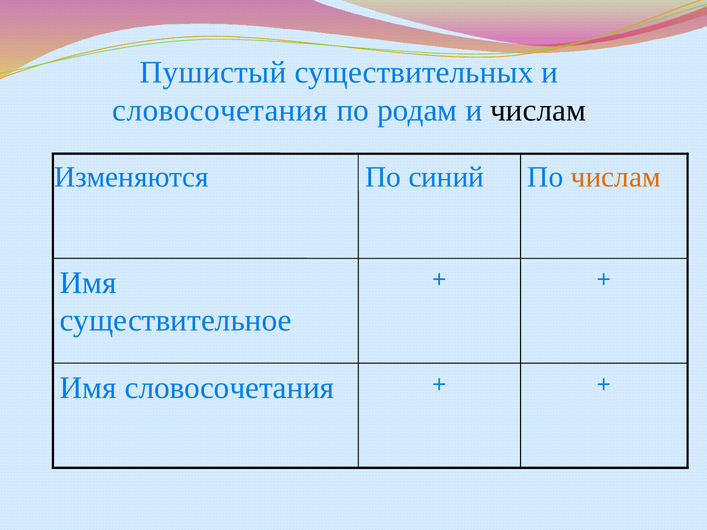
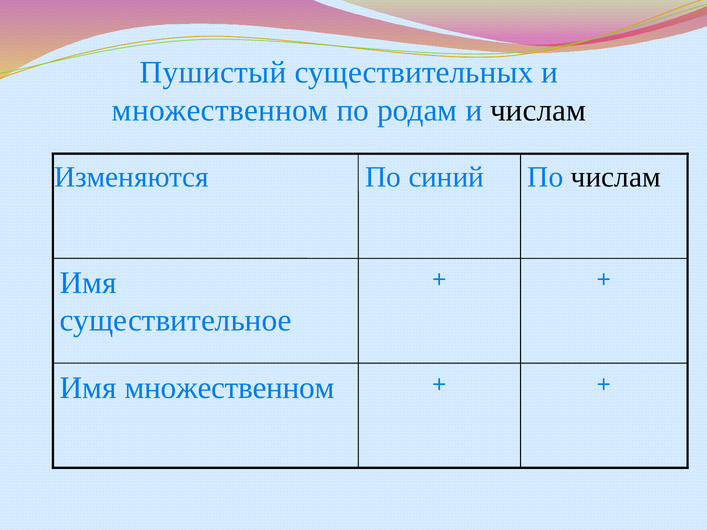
словосочетания: словосочетания -> множественном (220, 110)
числам colour: orange -> black (616, 177)
Имя словосочетания: словосочетания -> множественном (230, 388)
